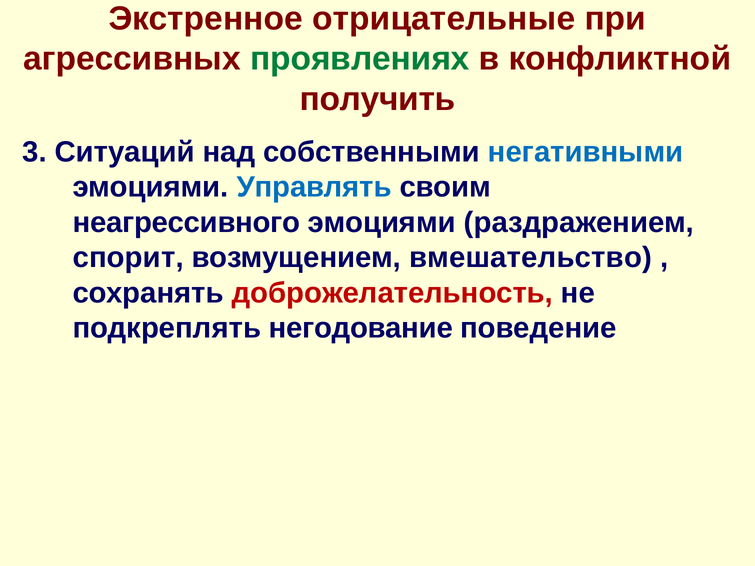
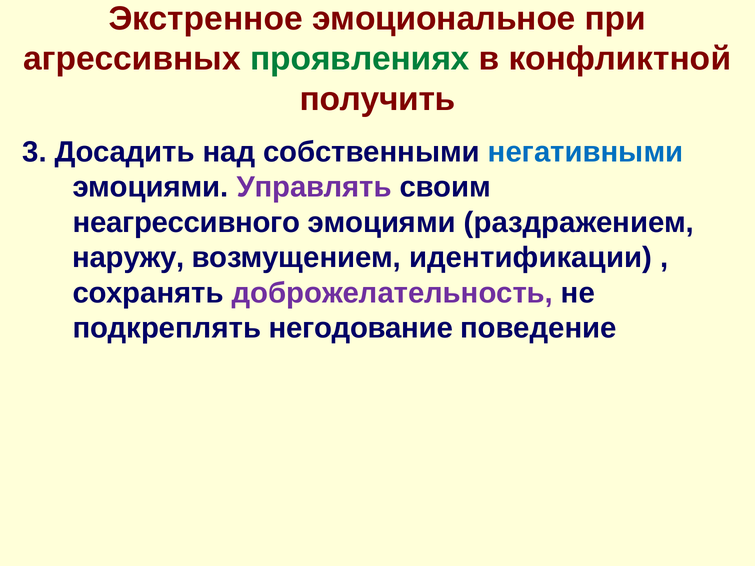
отрицательные: отрицательные -> эмоциональное (444, 19)
Ситуаций: Ситуаций -> Досадить (125, 152)
Управлять colour: blue -> purple (314, 187)
спорит: спорит -> наружу (128, 258)
вмешательство: вмешательство -> идентификации (531, 258)
доброжелательность colour: red -> purple (392, 293)
